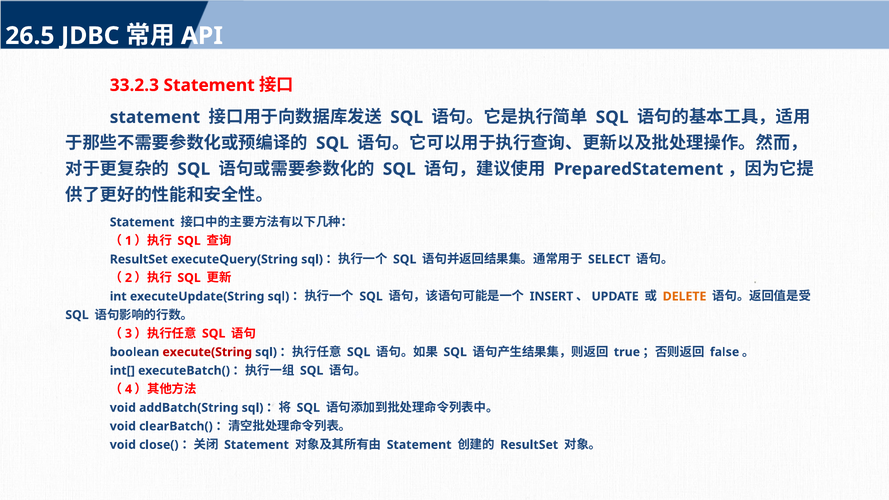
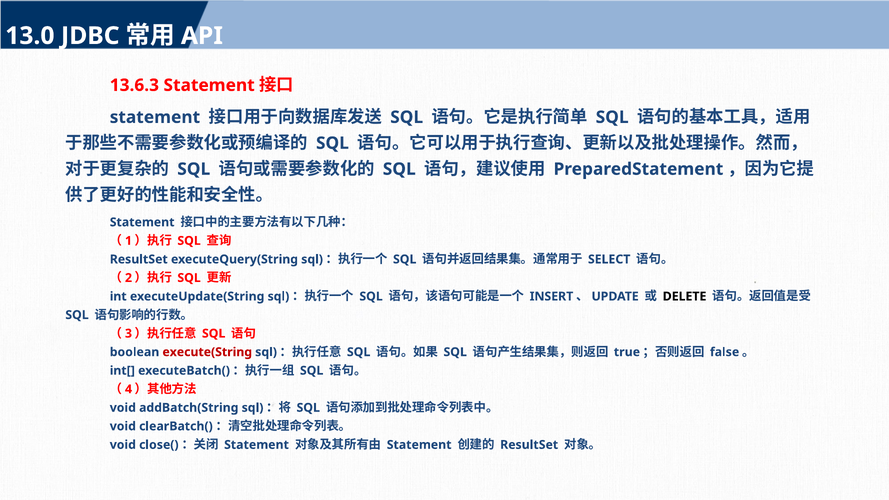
26.5: 26.5 -> 13.0 (30, 36)
33.2.3: 33.2.3 -> 13.6.3 (134, 85)
DELETE colour: orange -> black (685, 296)
